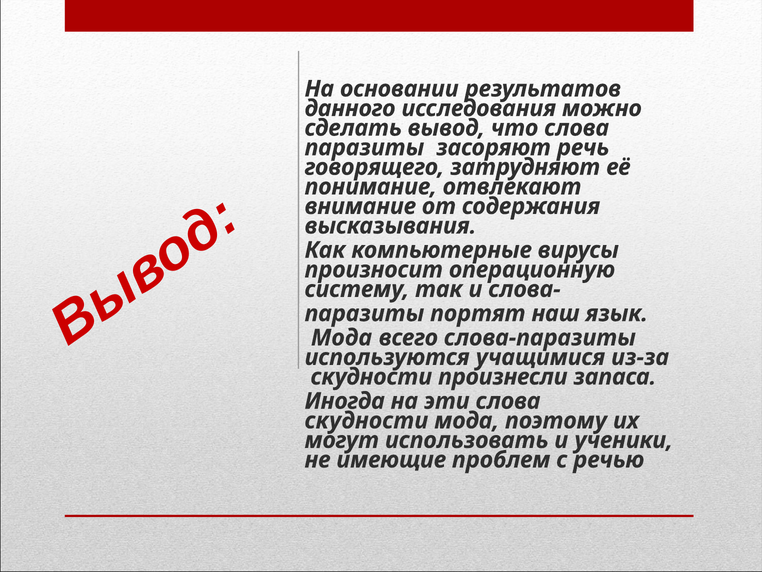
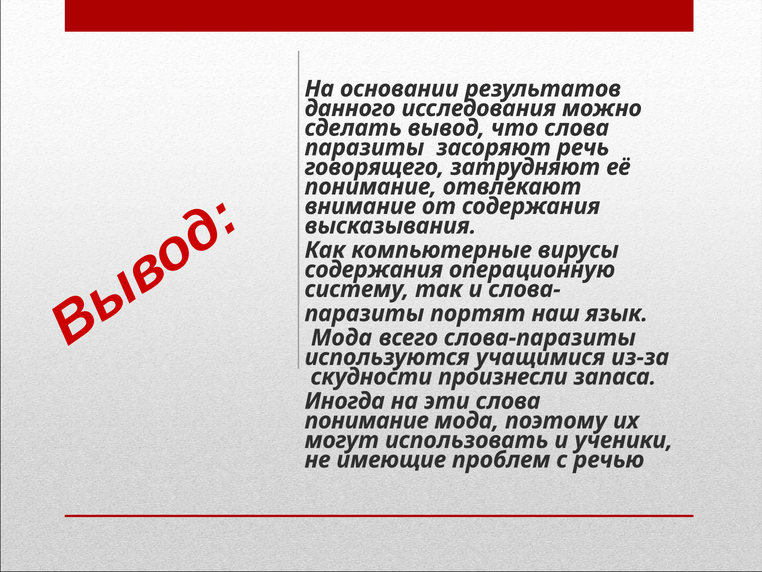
произносит: произносит -> содержания (374, 269)
скудности: скудности -> понимание (367, 420)
